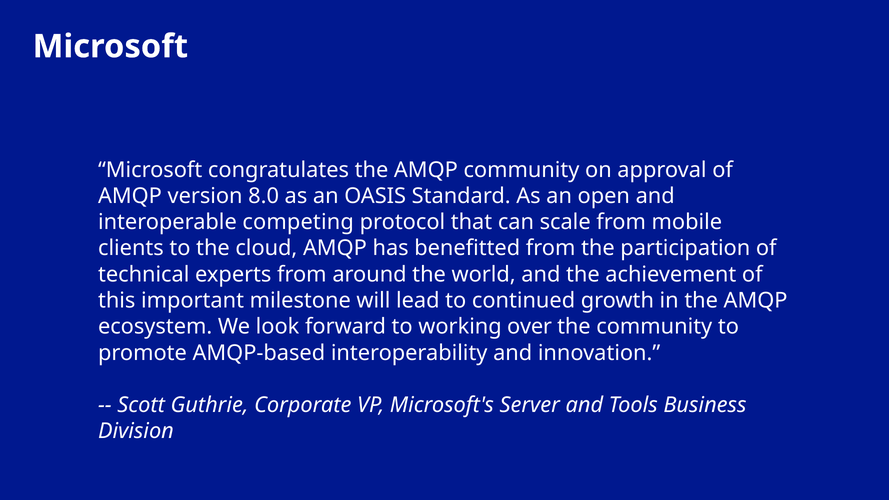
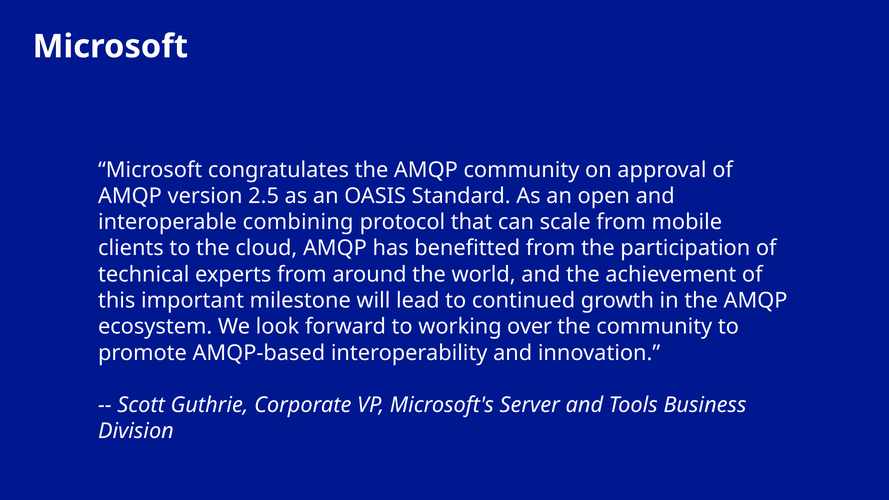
8.0: 8.0 -> 2.5 (264, 196)
competing: competing -> combining (298, 222)
